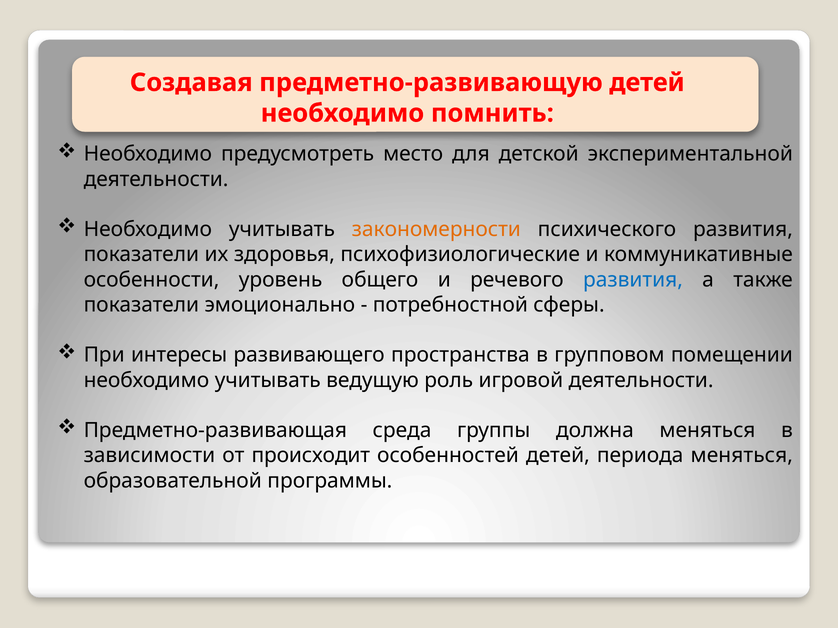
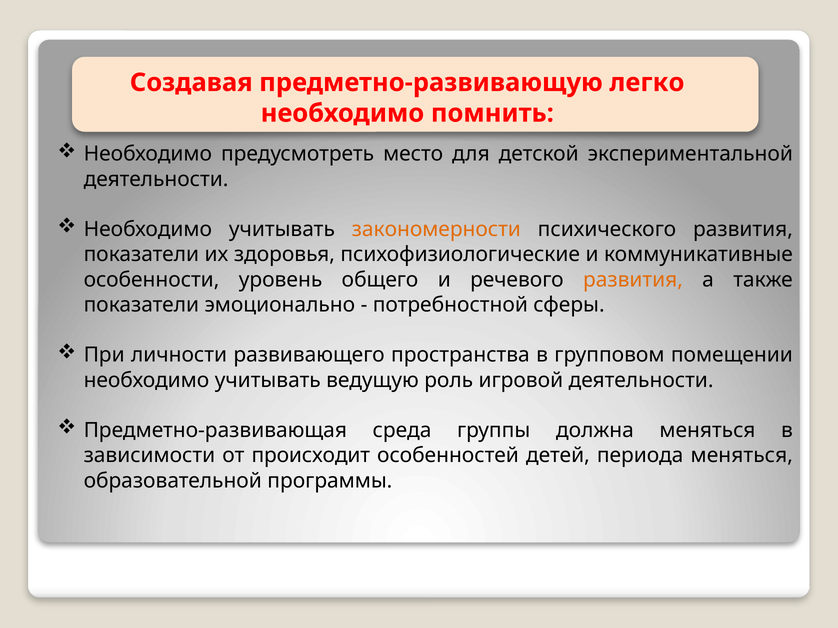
предметно-развивающую детей: детей -> легко (647, 83)
развития colour: blue -> orange (633, 280)
интересы: интересы -> личности (179, 355)
